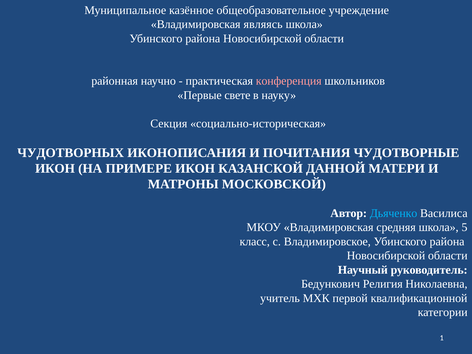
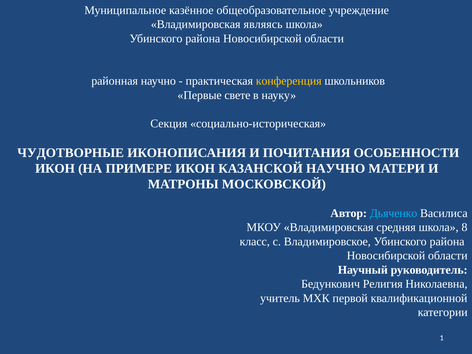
конференция colour: pink -> yellow (289, 81)
ЧУДОТВОРНЫХ: ЧУДОТВОРНЫХ -> ЧУДОТВОРНЫЕ (71, 153)
ЧУДОТВОРНЫЕ: ЧУДОТВОРНЫЕ -> ОСОБЕННОСТИ (406, 153)
КАЗАНСКОЙ ДАННОЙ: ДАННОЙ -> НАУЧНО (336, 168)
5: 5 -> 8 (464, 227)
